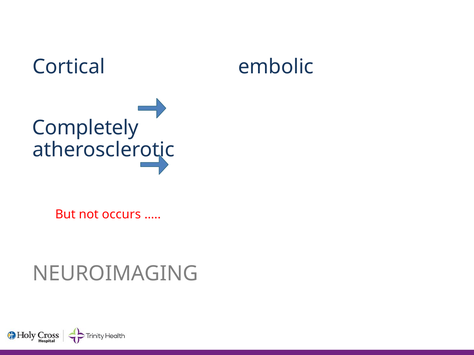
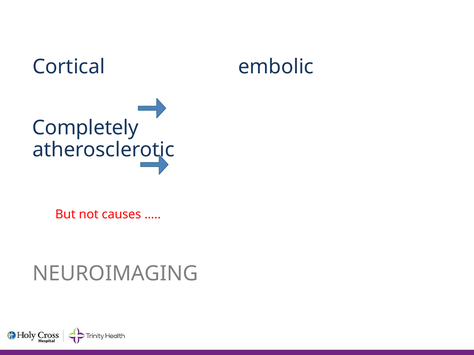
occurs: occurs -> causes (121, 215)
